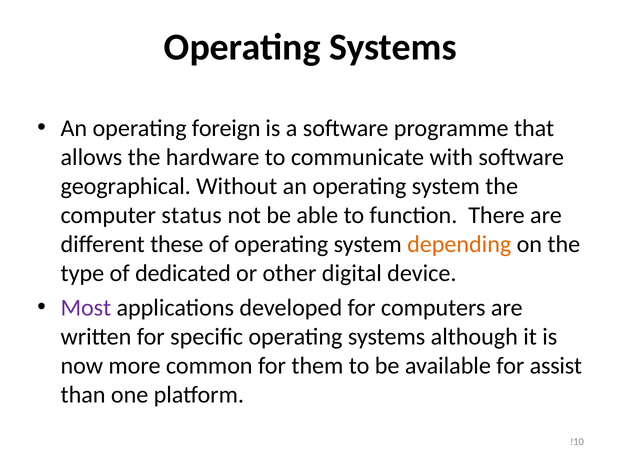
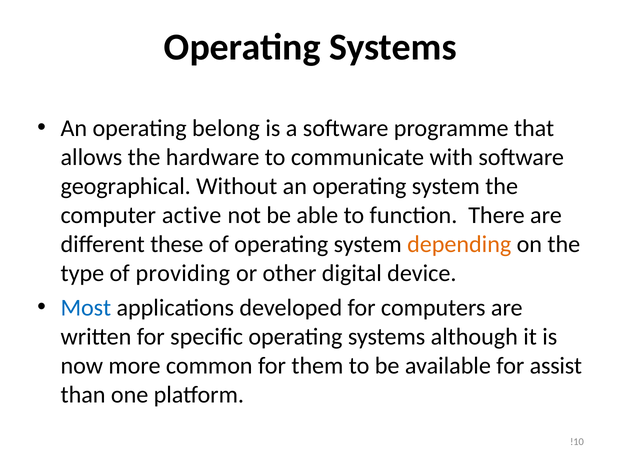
foreign: foreign -> belong (226, 128)
status: status -> active (192, 215)
dedicated: dedicated -> providing (183, 273)
Most colour: purple -> blue (86, 307)
